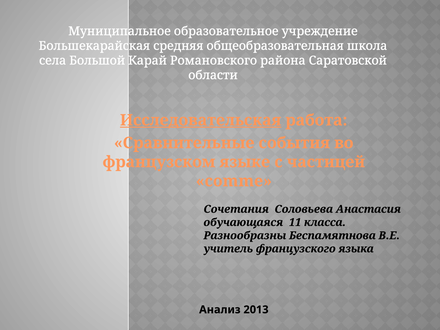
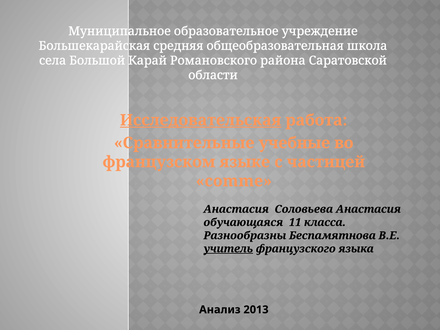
события: события -> учебные (294, 143)
Сочетания: Сочетания -> Анастасия (236, 209)
учитель underline: none -> present (228, 249)
